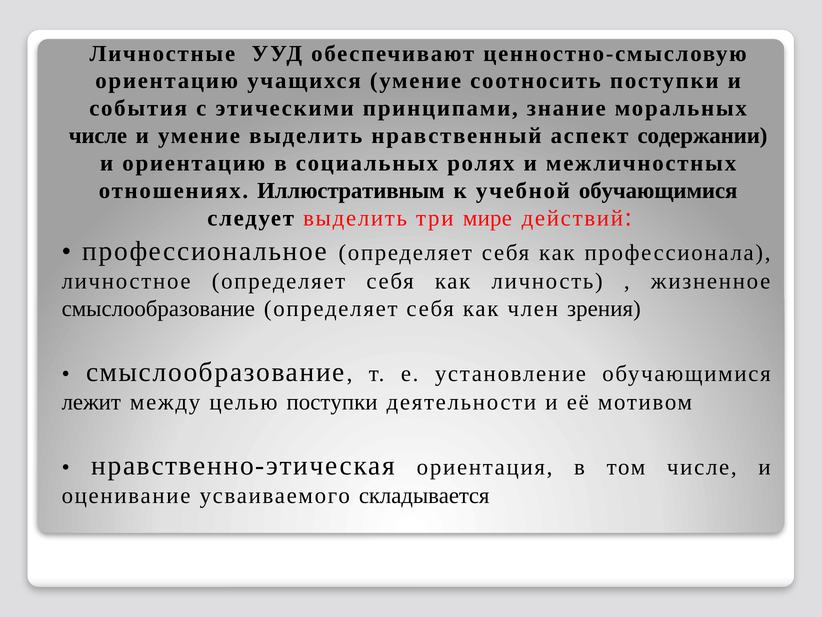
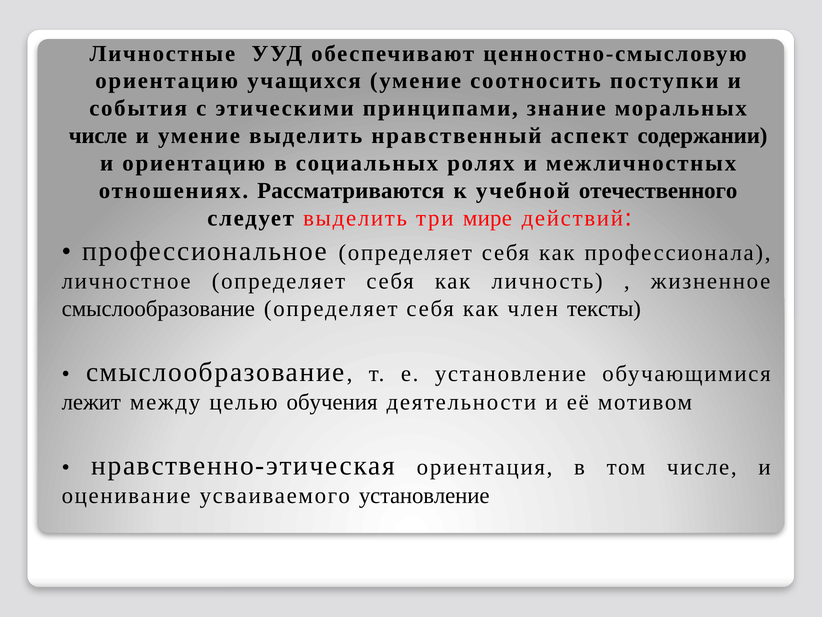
Иллюстративным: Иллюстративным -> Рассматриваются (351, 190)
учебной обучающимися: обучающимися -> отечественного (658, 190)
зрения: зрения -> тексты (604, 308)
целью поступки: поступки -> обучения (332, 402)
усваиваемого складывается: складывается -> установление (424, 495)
